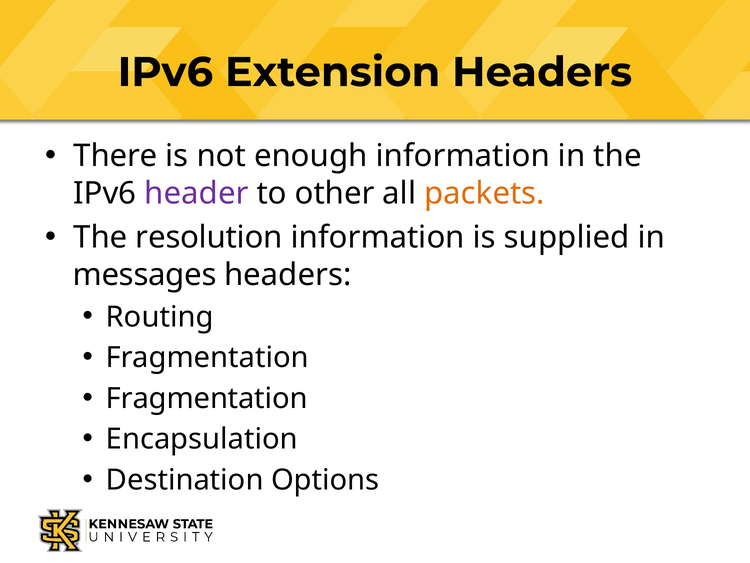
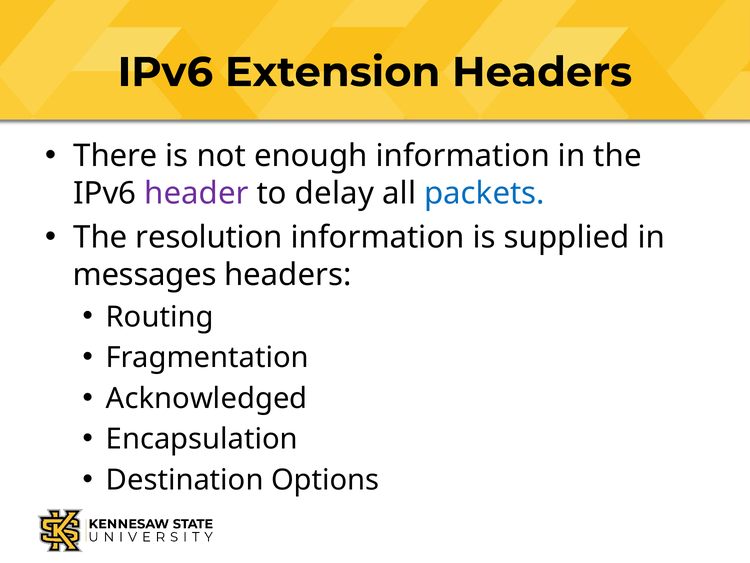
other: other -> delay (335, 193)
packets colour: orange -> blue (484, 193)
Fragmentation: Fragmentation -> Acknowledged (207, 398)
